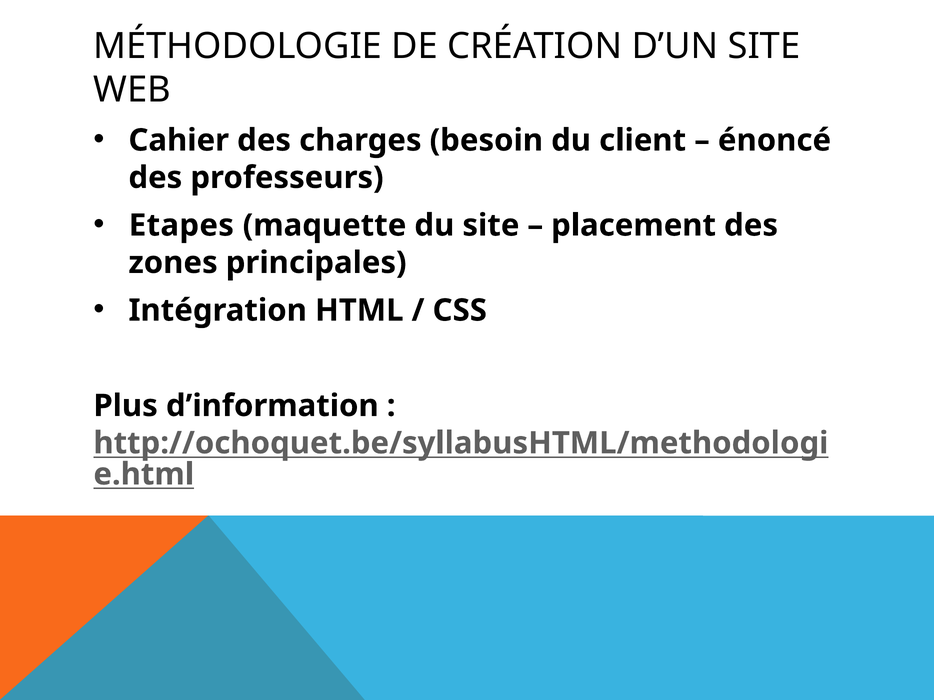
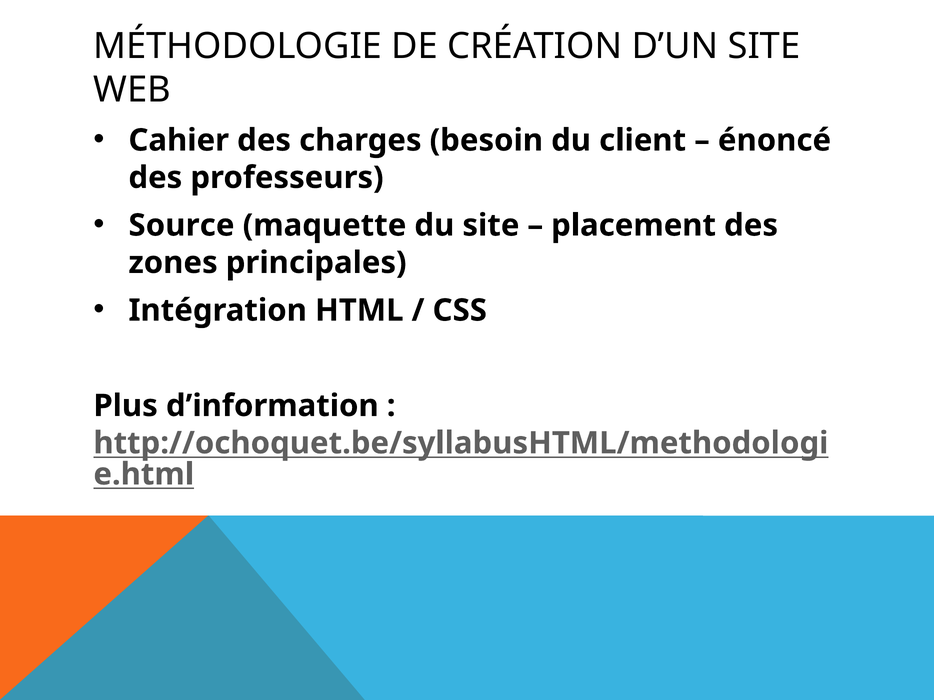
Etapes: Etapes -> Source (181, 226)
